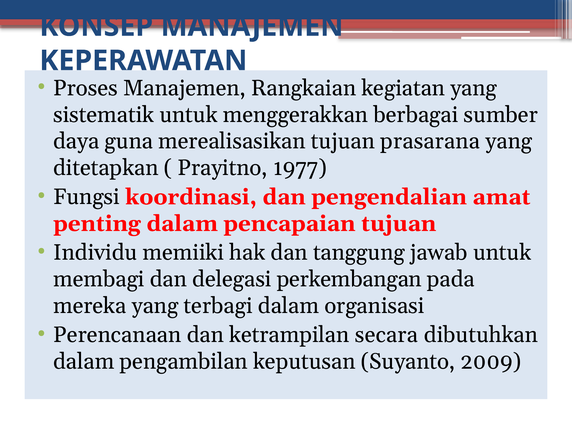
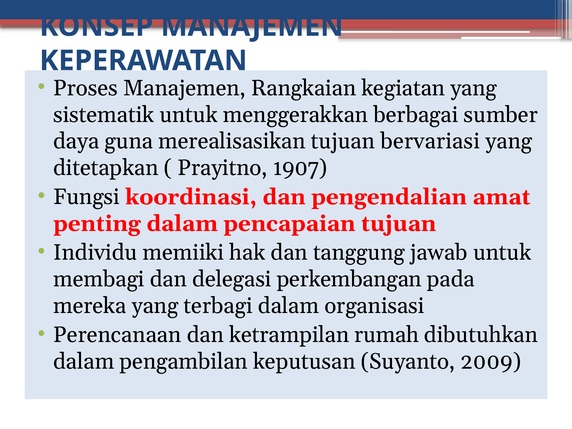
prasarana: prasarana -> bervariasi (430, 141)
1977: 1977 -> 1907 (300, 168)
secara: secara -> rumah (387, 335)
